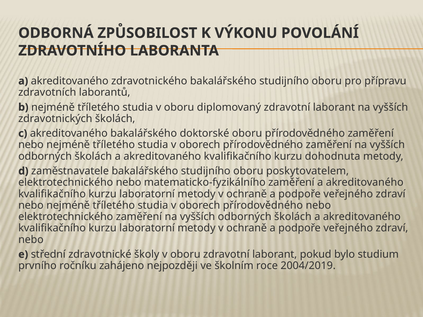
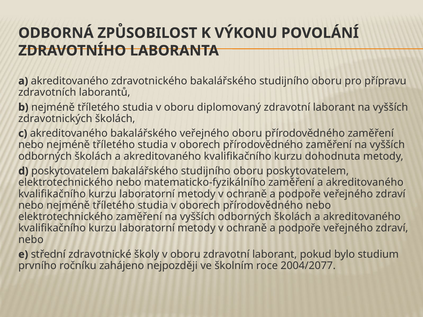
bakalářského doktorské: doktorské -> veřejného (205, 134)
d zaměstnavatele: zaměstnavatele -> poskytovatelem (70, 171)
2004/2019: 2004/2019 -> 2004/2077 (308, 266)
